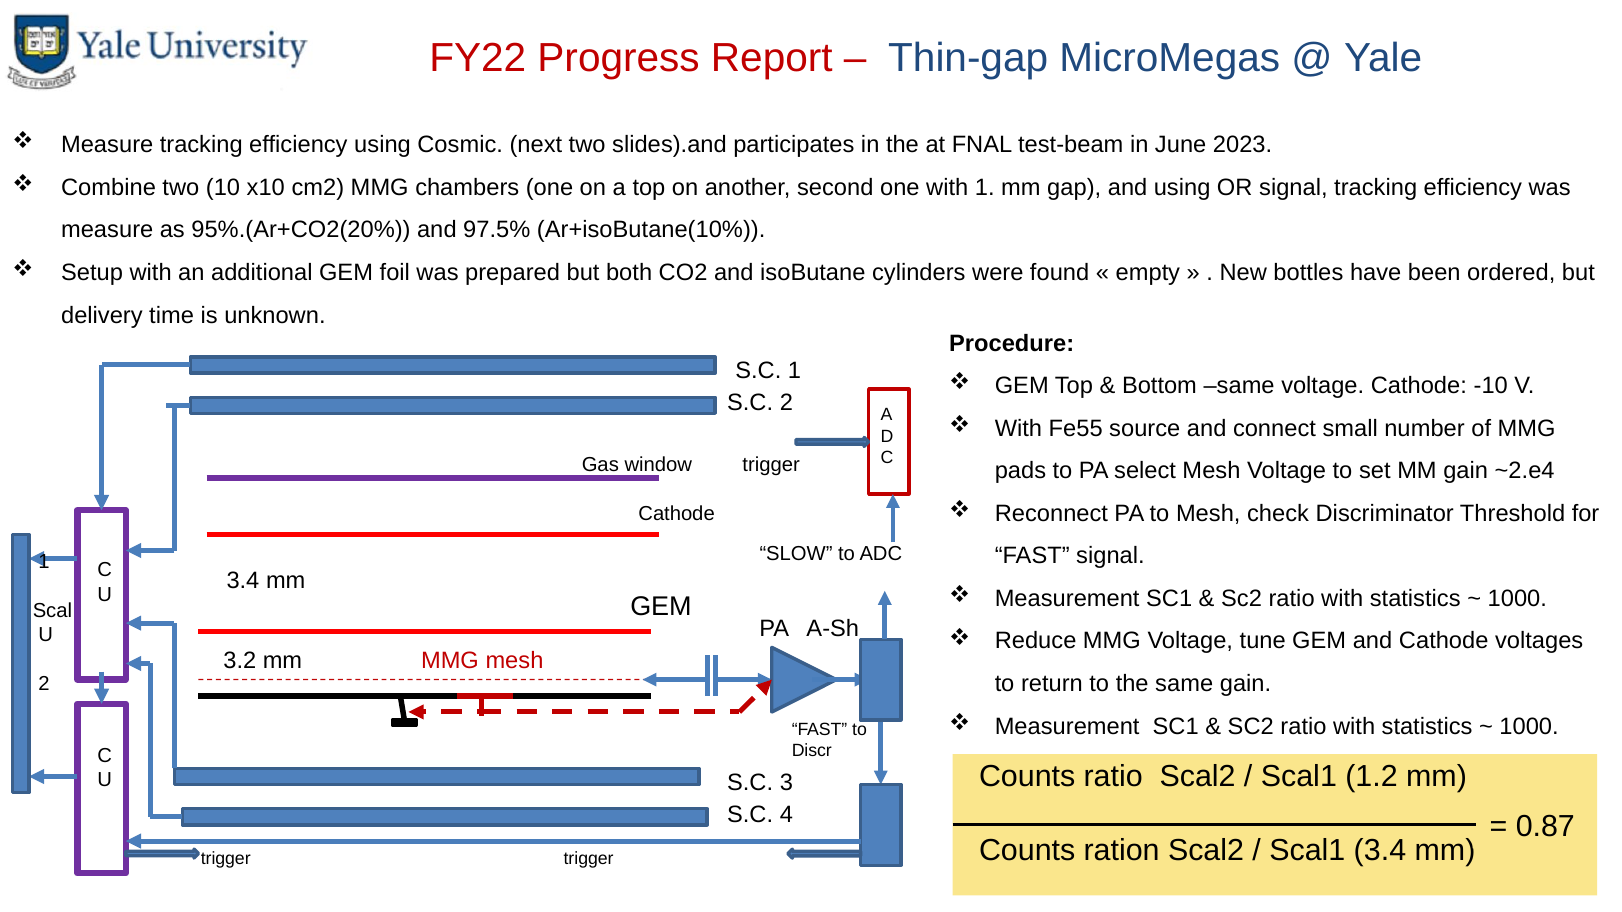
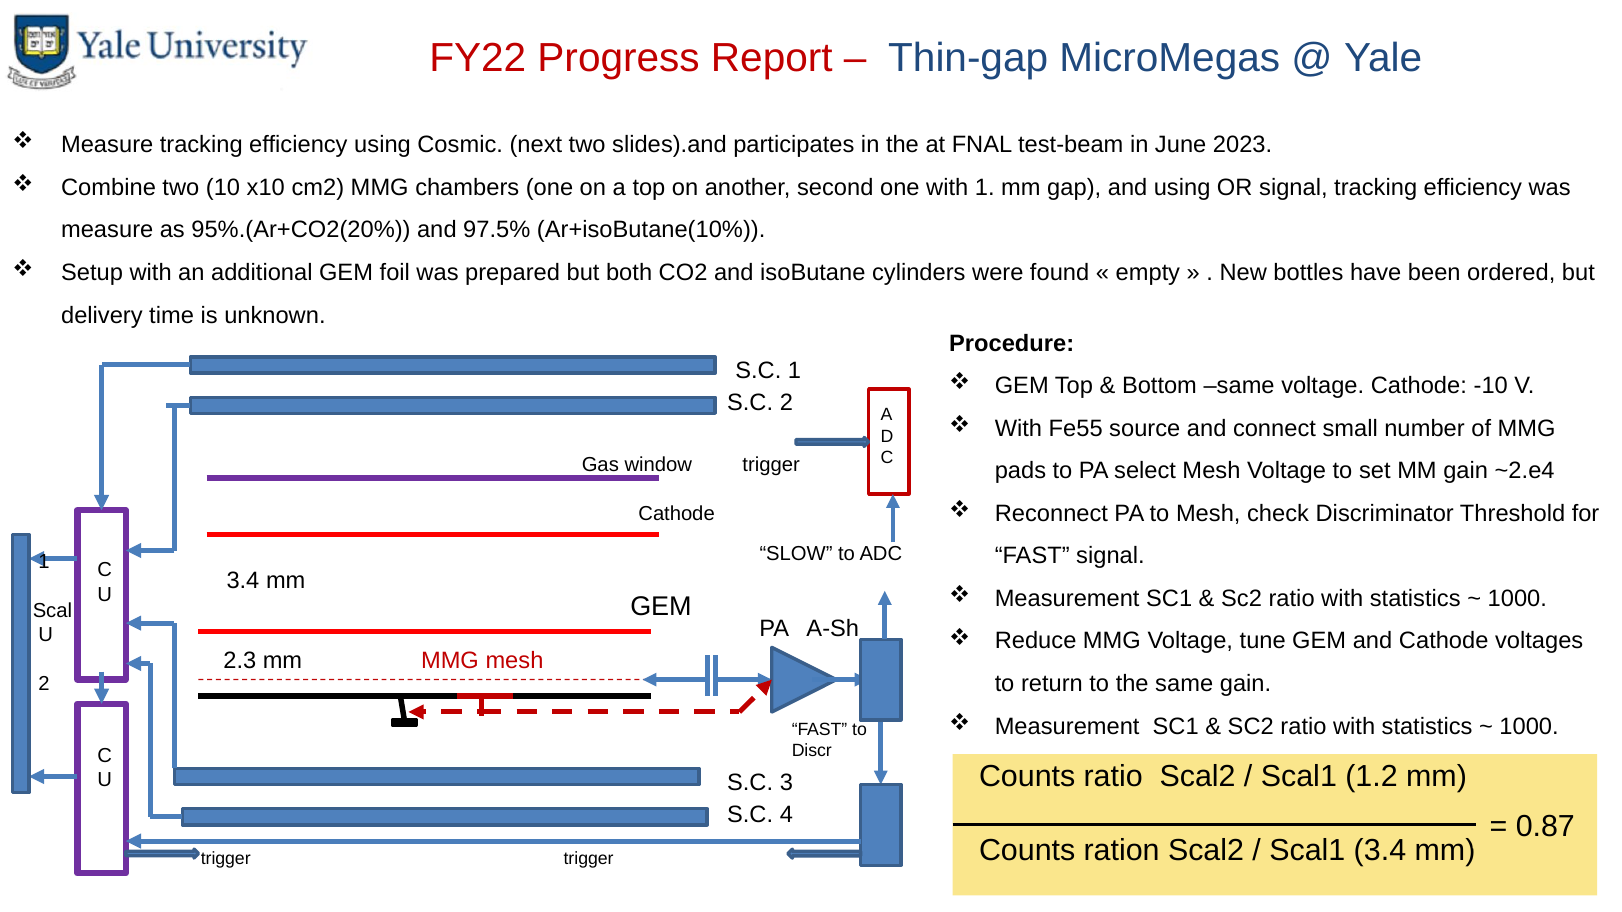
3.2: 3.2 -> 2.3 (240, 661)
